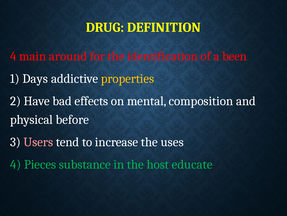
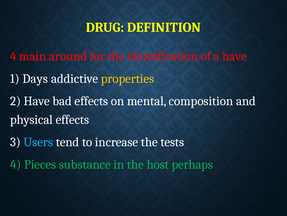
a been: been -> have (235, 56)
physical before: before -> effects (72, 119)
Users colour: pink -> light blue (38, 142)
uses: uses -> tests (172, 142)
educate: educate -> perhaps (192, 164)
